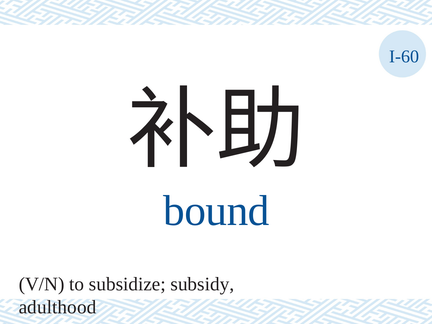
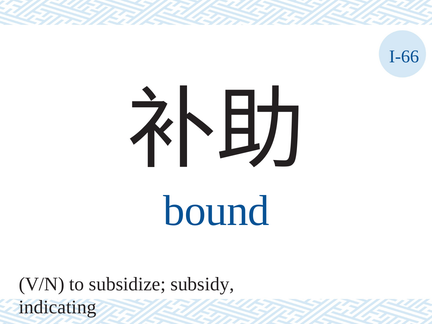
I-60: I-60 -> I-66 (404, 57)
adulthood: adulthood -> indicating (58, 307)
